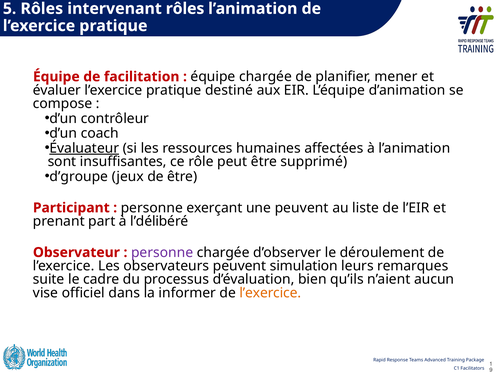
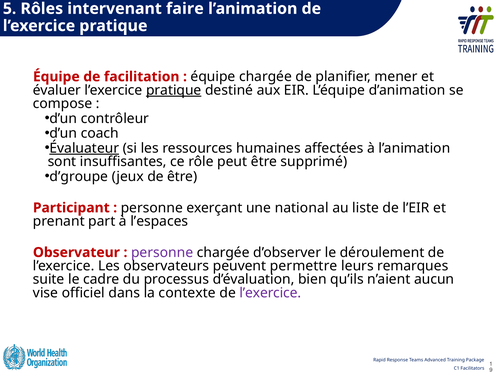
intervenant rôles: rôles -> faire (185, 9)
pratique underline: none -> present (174, 90)
une peuvent: peuvent -> national (302, 208)
l’délibéré: l’délibéré -> l’espaces (159, 221)
simulation: simulation -> permettre (304, 266)
informer: informer -> contexte (187, 293)
l’exercice colour: orange -> purple (270, 293)
